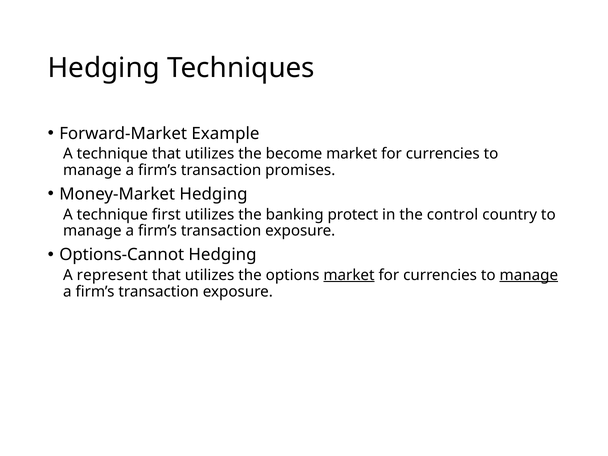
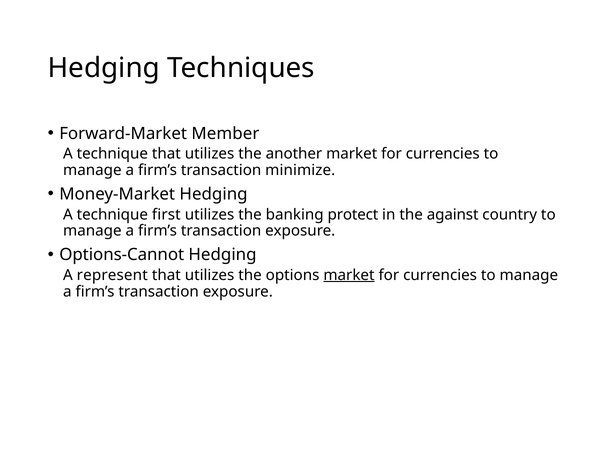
Example: Example -> Member (225, 133)
become: become -> another (294, 154)
promises: promises -> minimize (300, 170)
control: control -> against (453, 215)
manage underline: present -> none (529, 275)
